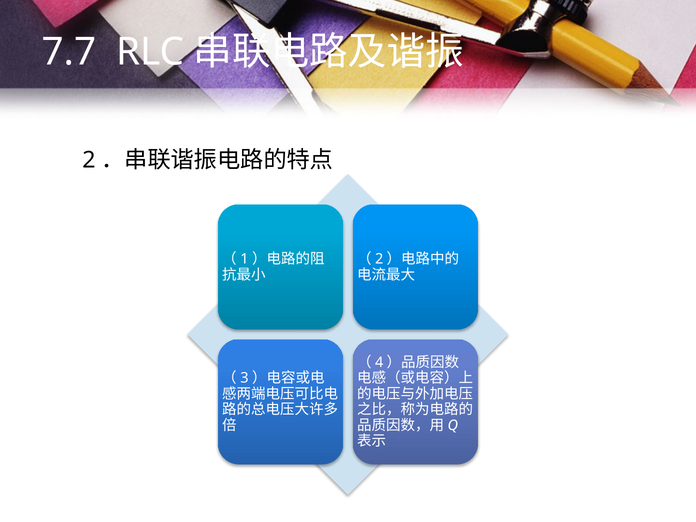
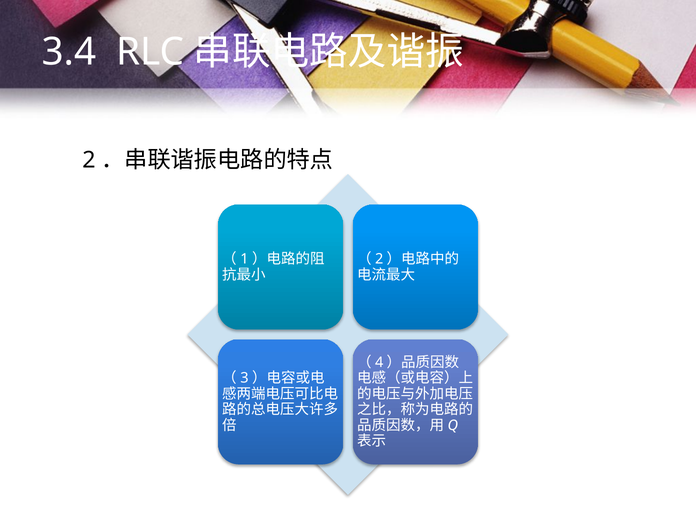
7.7: 7.7 -> 3.4 (69, 52)
